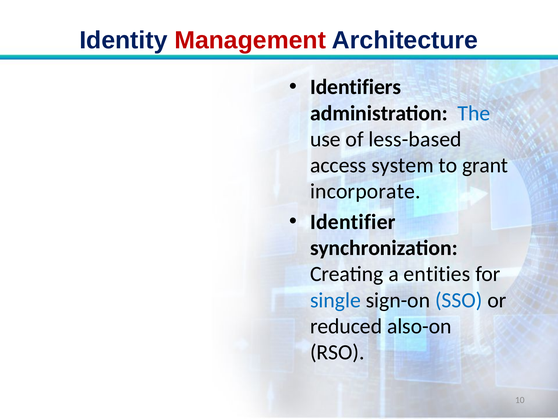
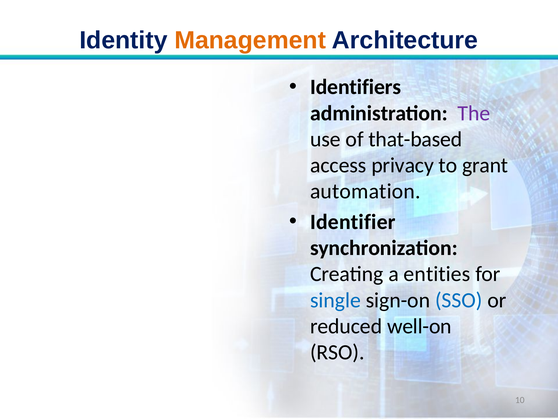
Management colour: red -> orange (250, 40)
The colour: blue -> purple (474, 113)
less-based: less-based -> that-based (415, 139)
system: system -> privacy (403, 165)
incorporate: incorporate -> automation (365, 191)
also-on: also-on -> well-on (419, 326)
